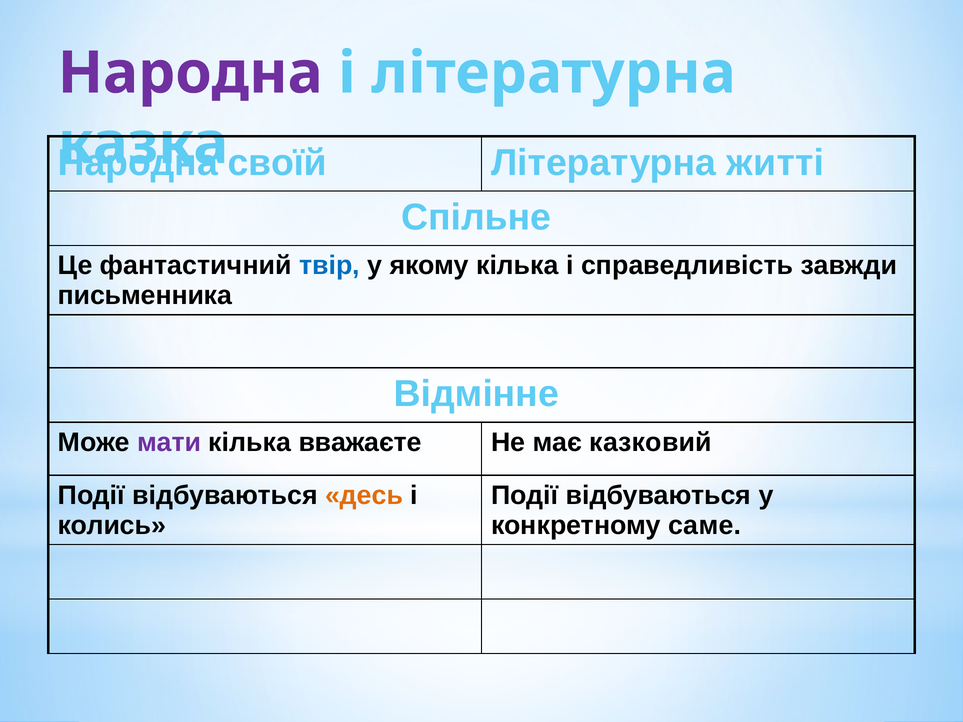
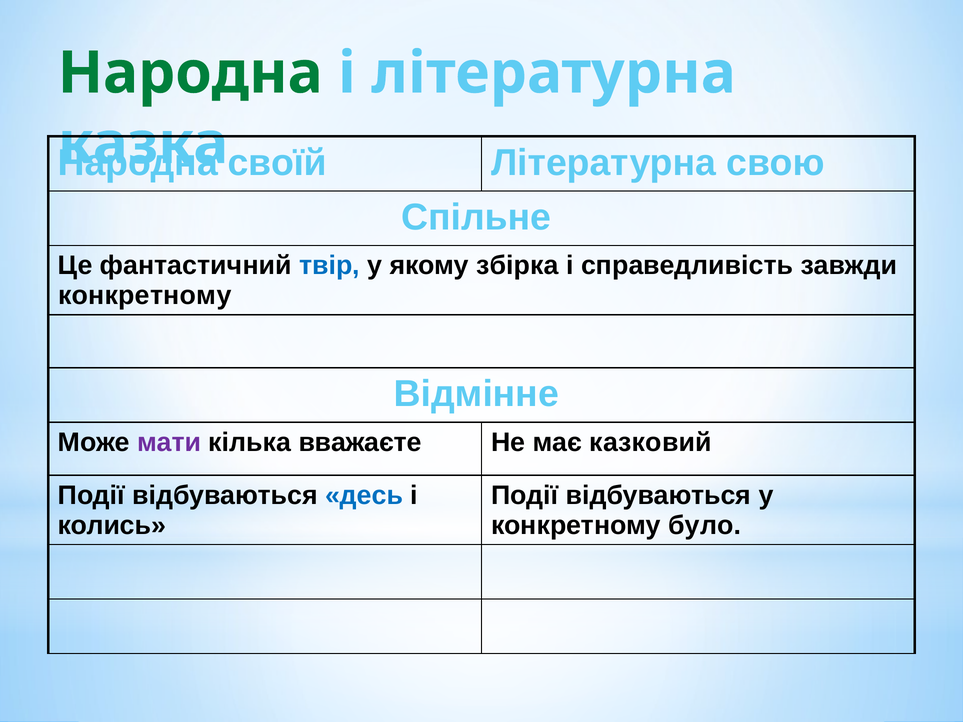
Народна colour: purple -> green (190, 73)
житті: житті -> свою (776, 163)
якому кілька: кілька -> збірка (517, 266)
письменника: письменника -> конкретному (145, 296)
десь colour: orange -> blue (364, 496)
саме: саме -> було (705, 525)
